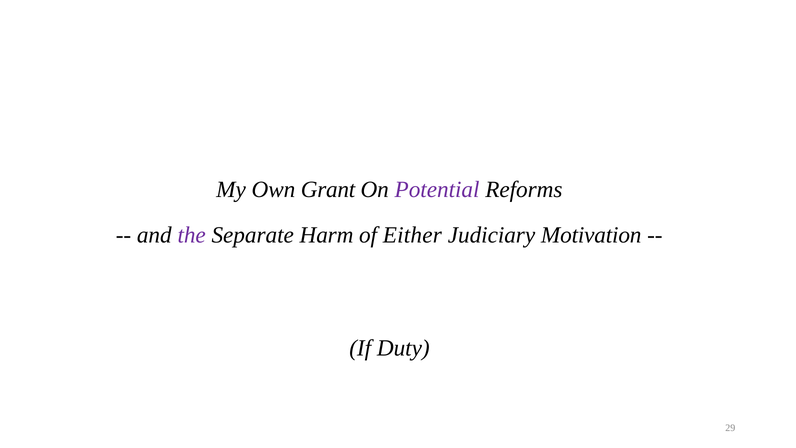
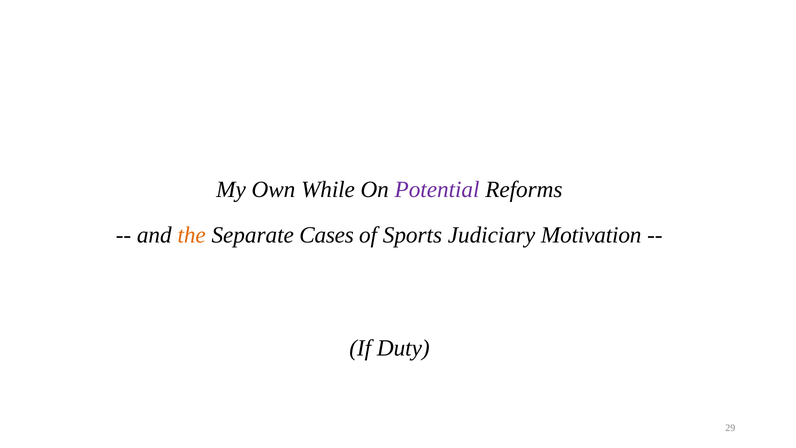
Grant: Grant -> While (328, 190)
the colour: purple -> orange (192, 235)
Harm: Harm -> Cases (327, 235)
Either: Either -> Sports (412, 235)
